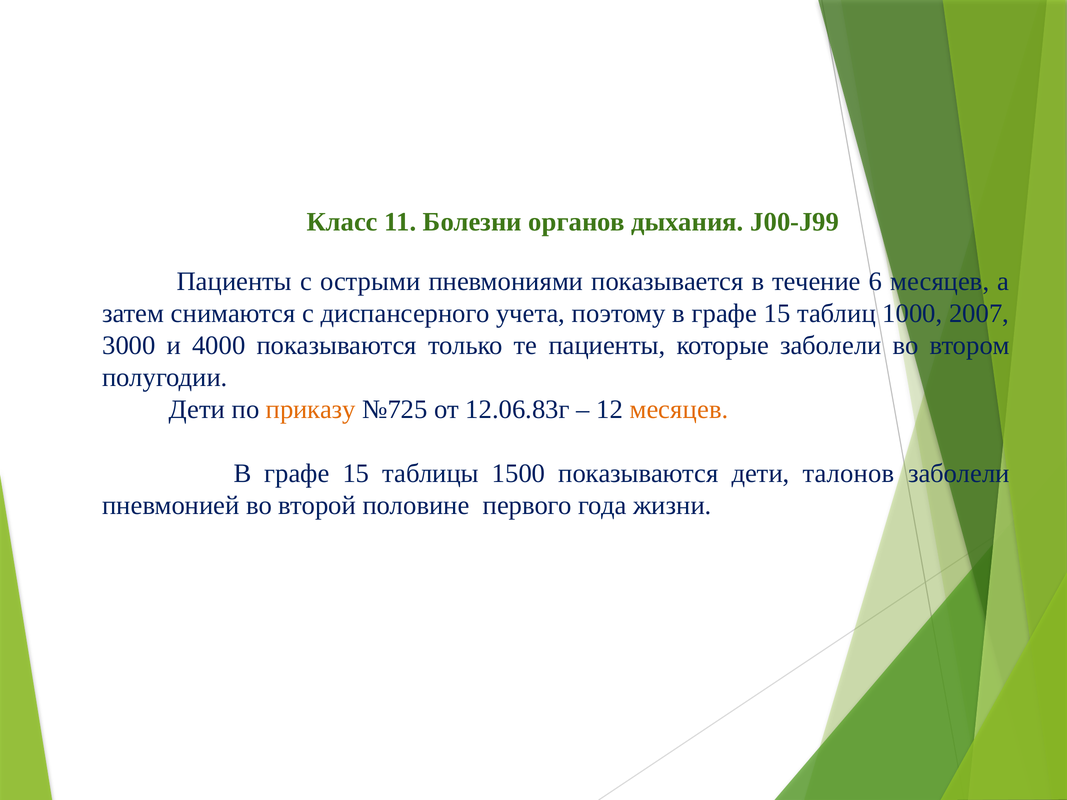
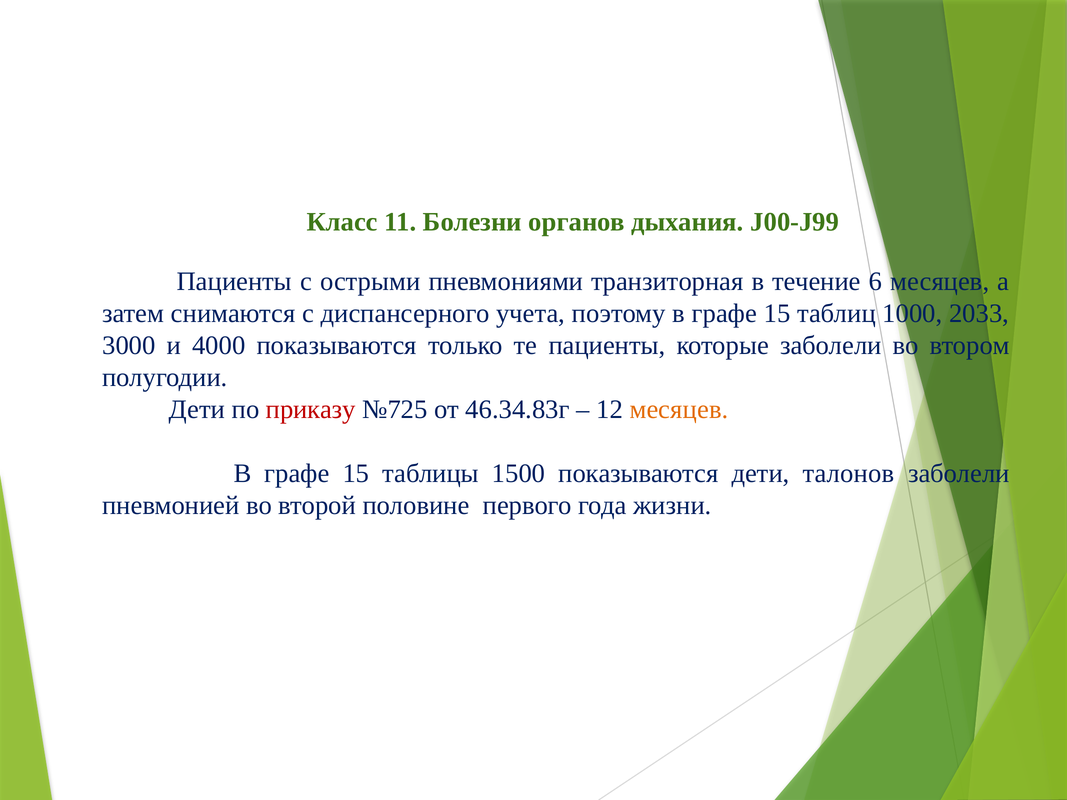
показывается: показывается -> транзиторная (667, 282)
2007: 2007 -> 2033 (979, 314)
приказу colour: orange -> red (311, 410)
12.06.83г: 12.06.83г -> 46.34.83г (518, 410)
